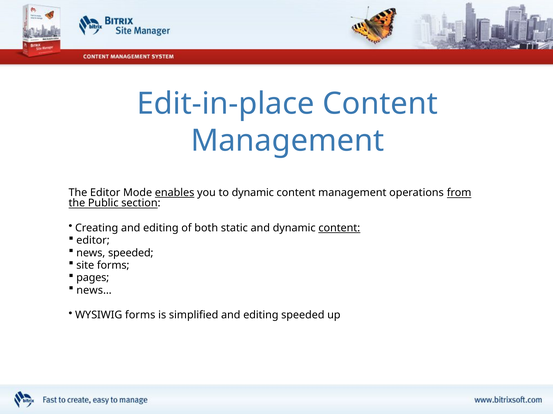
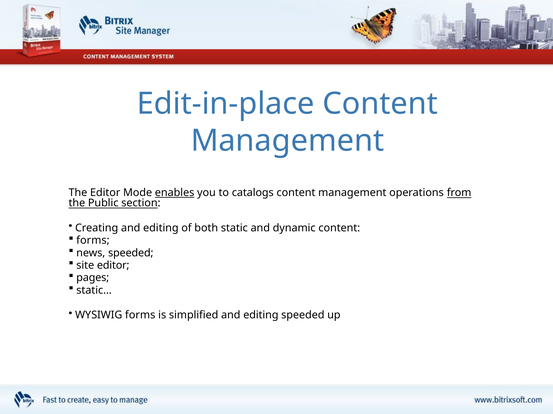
to dynamic: dynamic -> catalogs (253, 193)
content underline: present -> none (339, 228)
editor: editor -> forms (93, 241)
site forms: forms -> editor (113, 266)
news…: news… -> static… (94, 291)
